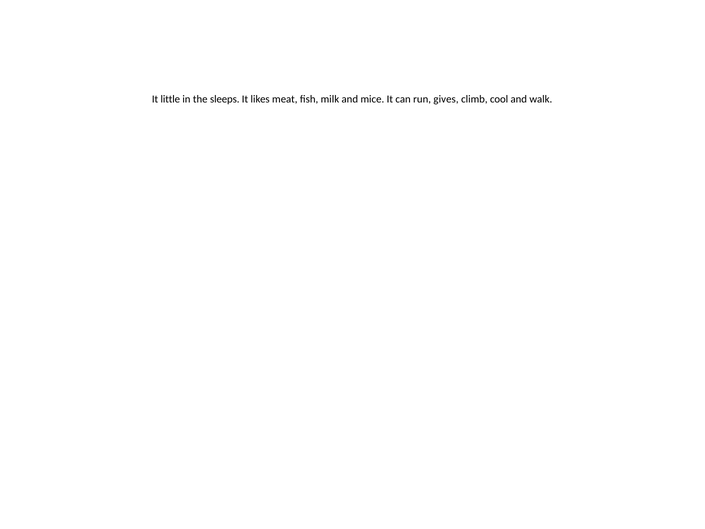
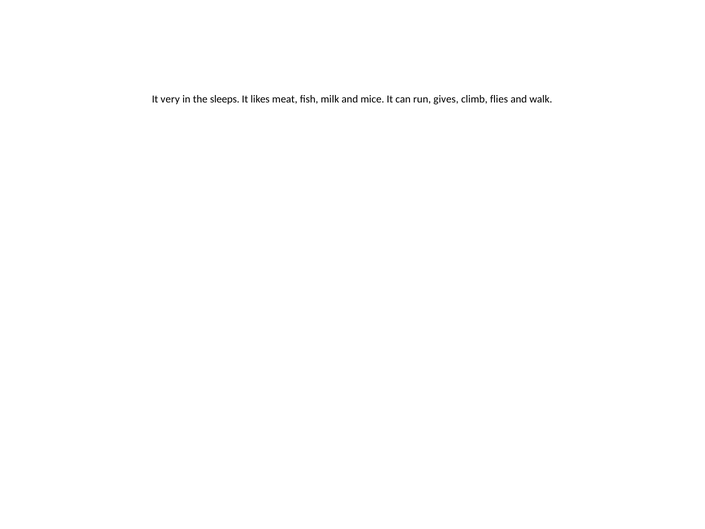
little: little -> very (170, 99)
cool: cool -> flies (499, 99)
